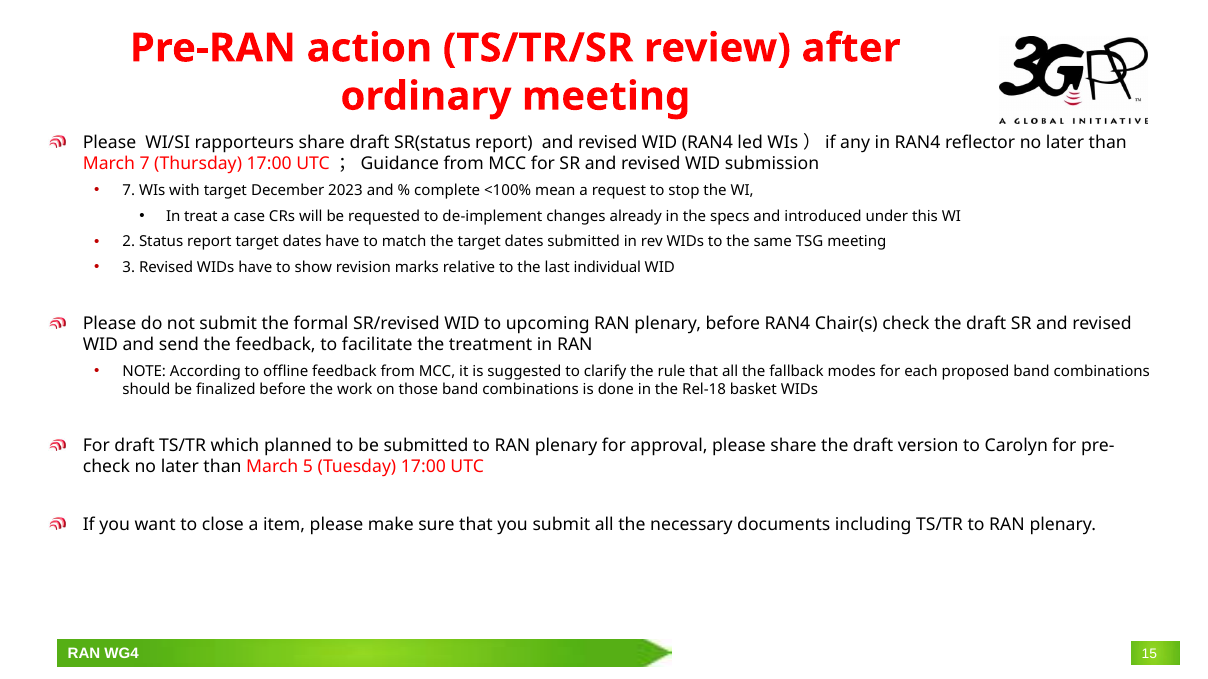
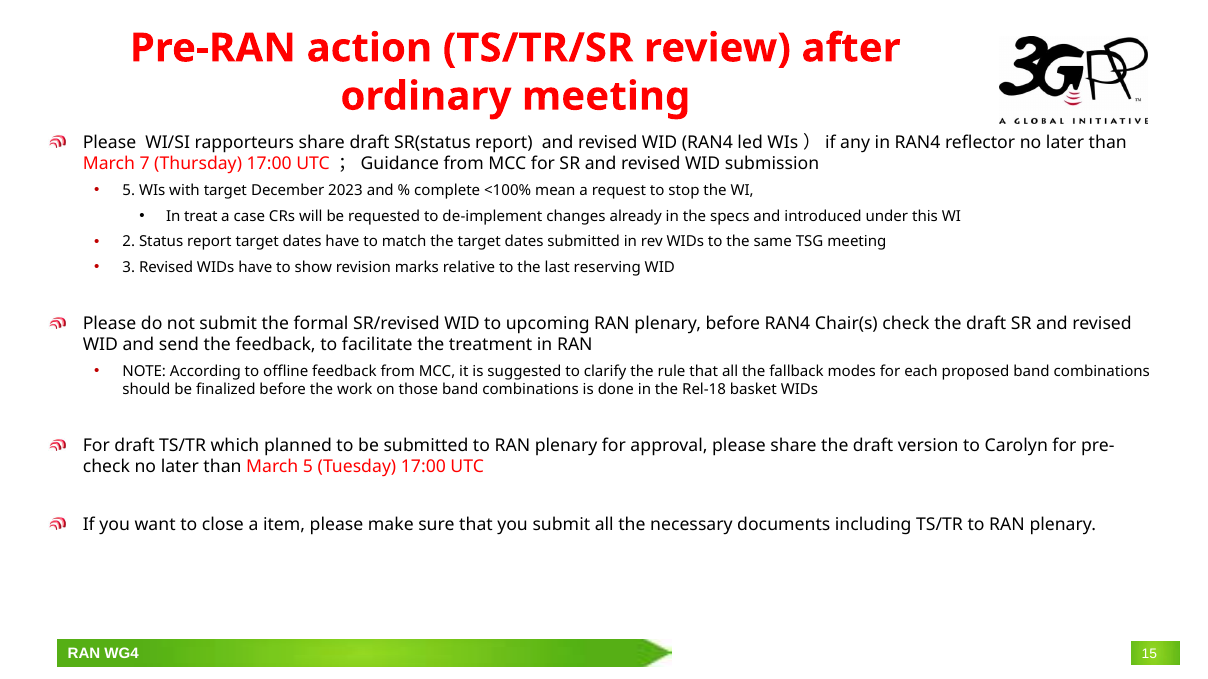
7: 7 -> 5 (129, 191)
individual: individual -> reserving (607, 268)
